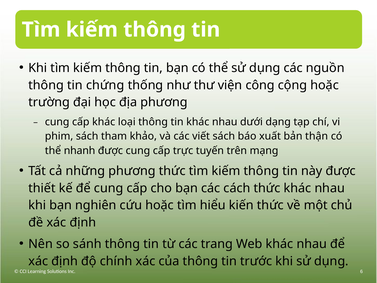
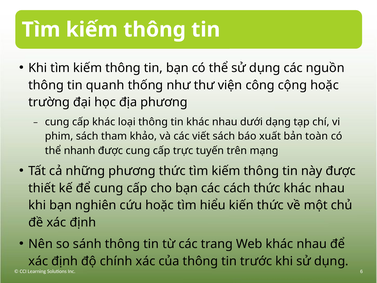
chứng: chứng -> quanh (105, 85)
thận: thận -> toàn (317, 136)
